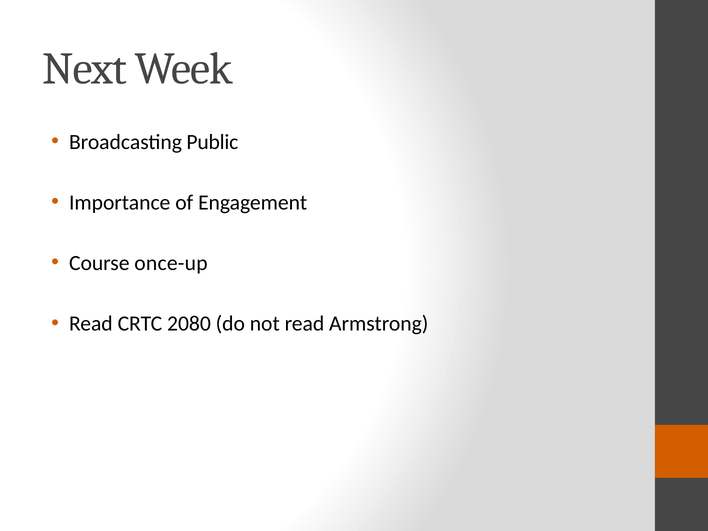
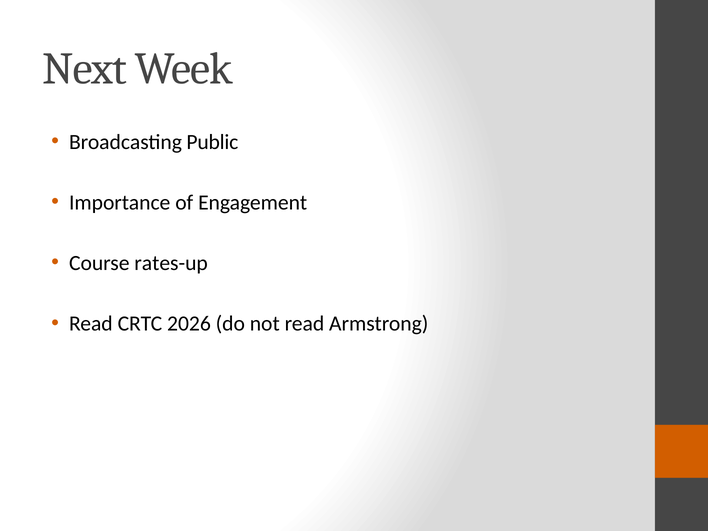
once-up: once-up -> rates-up (171, 263)
2080: 2080 -> 2026 (189, 324)
